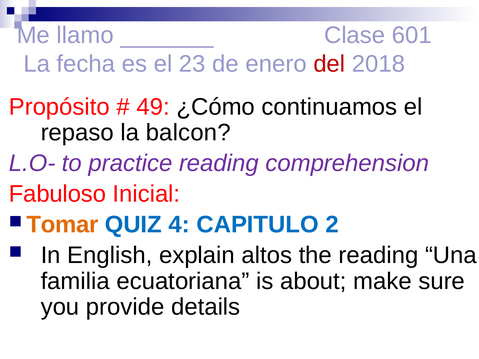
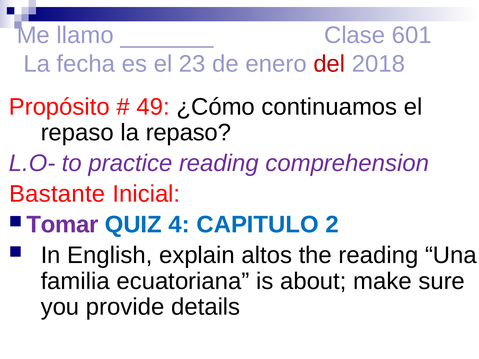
la balcon: balcon -> repaso (188, 133)
Fabuloso: Fabuloso -> Bastante (57, 194)
Tomar colour: orange -> purple (63, 225)
